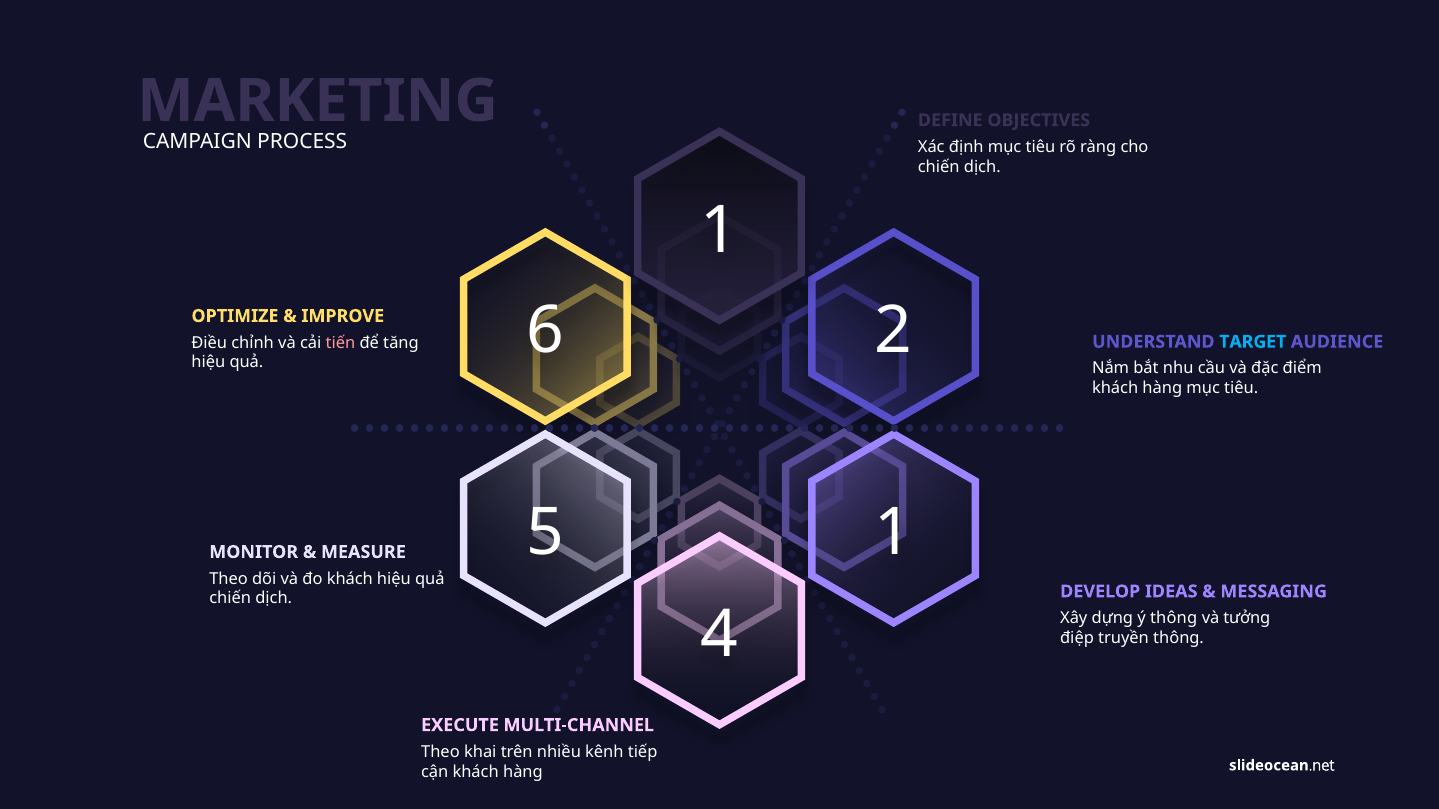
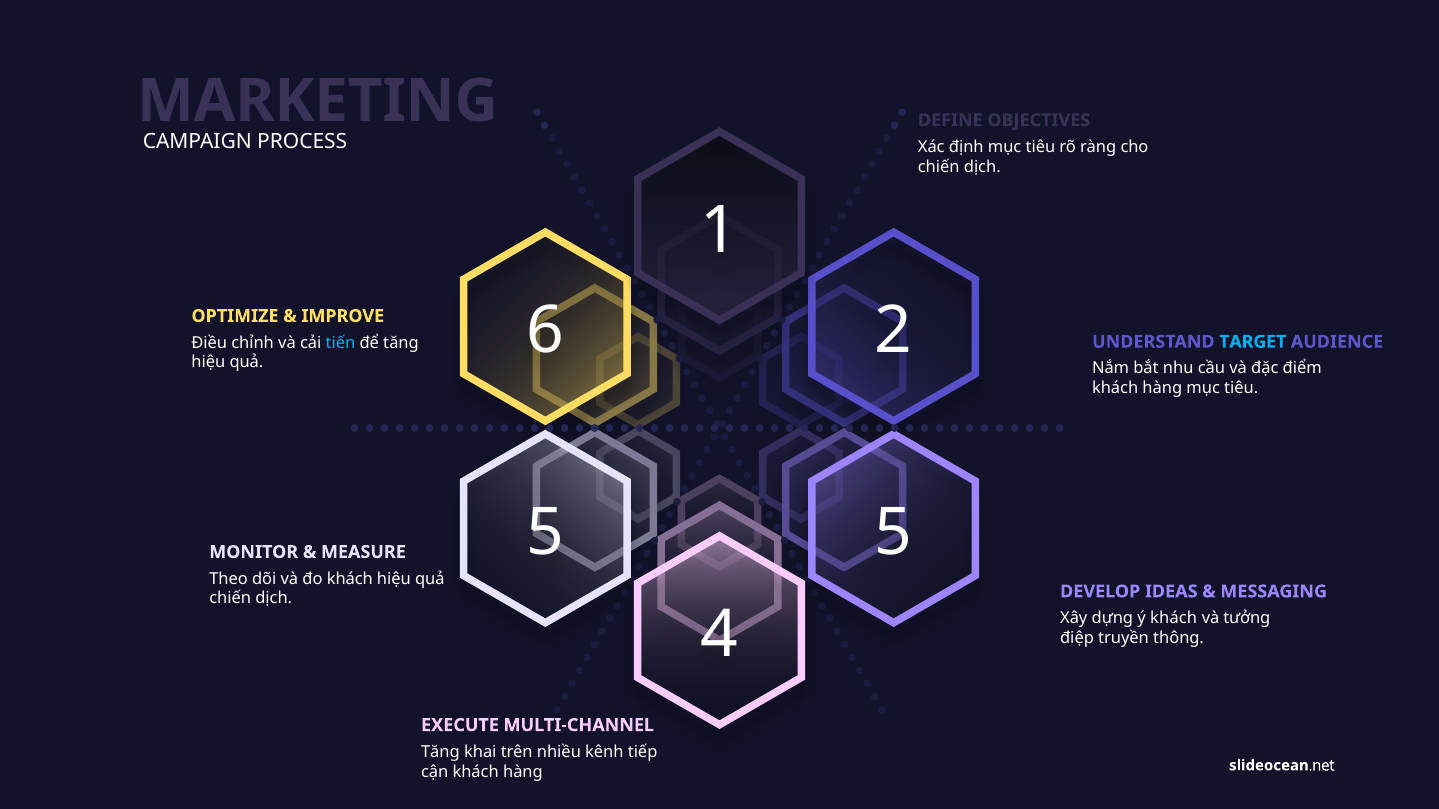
tiến colour: pink -> light blue (341, 343)
5 1: 1 -> 5 (894, 533)
ý thông: thông -> khách (1174, 619)
Theo: Theo -> Tăng (440, 752)
